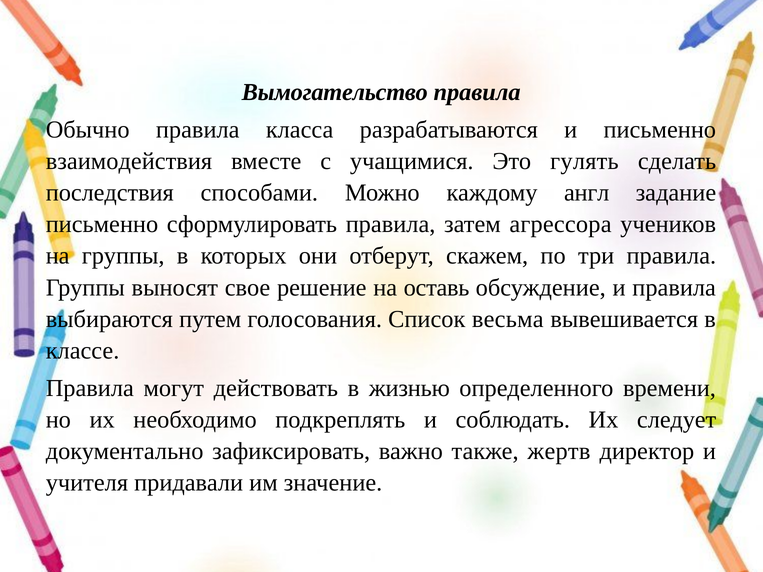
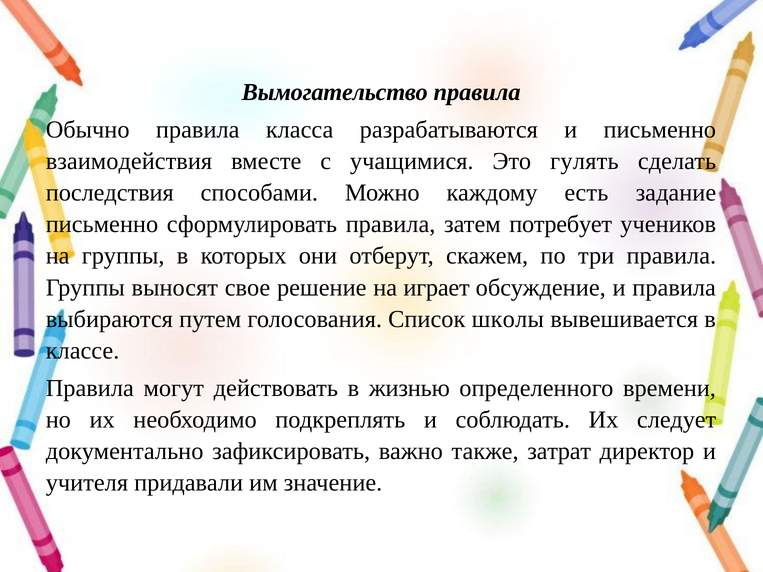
англ: англ -> есть (586, 193)
агрессора: агрессора -> потребует (561, 225)
оставь: оставь -> играет (437, 288)
весьма: весьма -> школы (508, 319)
жертв: жертв -> затрат (559, 451)
